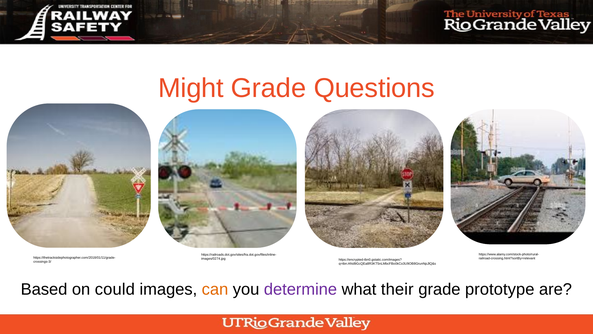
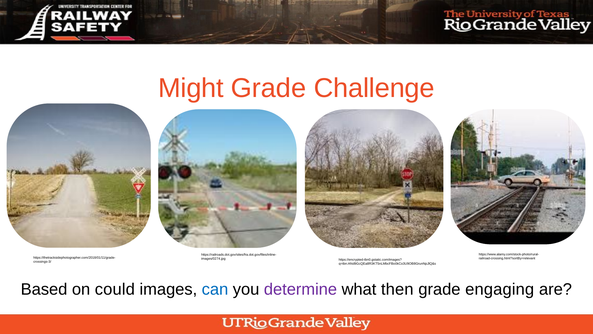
Questions: Questions -> Challenge (374, 88)
can colour: orange -> blue (215, 289)
their: their -> then (397, 289)
prototype: prototype -> engaging (500, 289)
